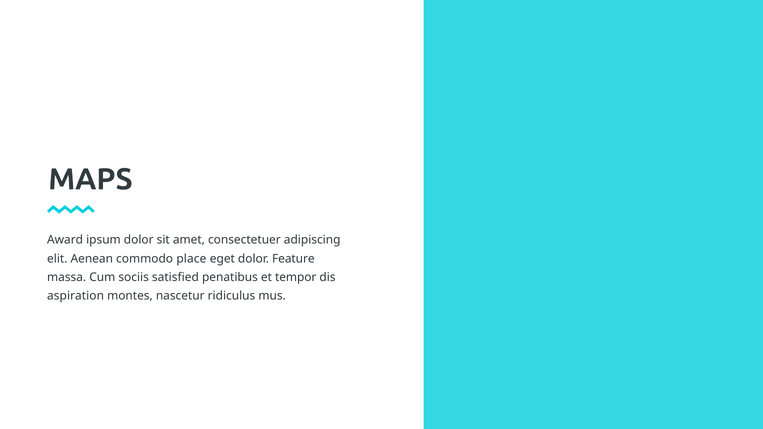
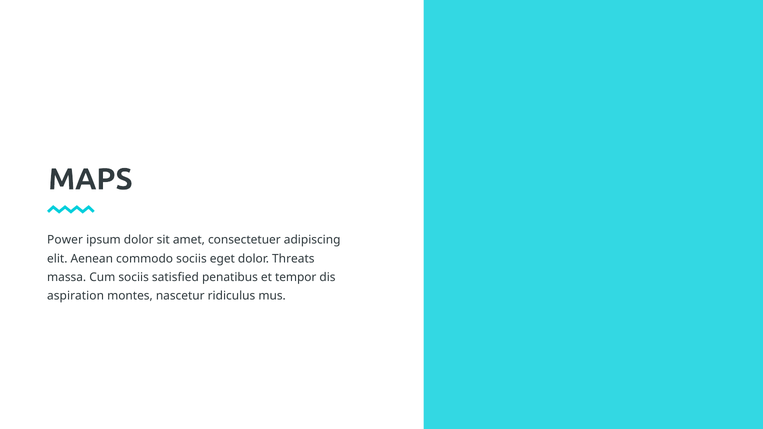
Award: Award -> Power (65, 240)
commodo place: place -> sociis (191, 259)
Feature: Feature -> Threats (293, 259)
